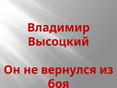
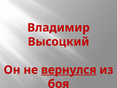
вернулся underline: none -> present (69, 70)
